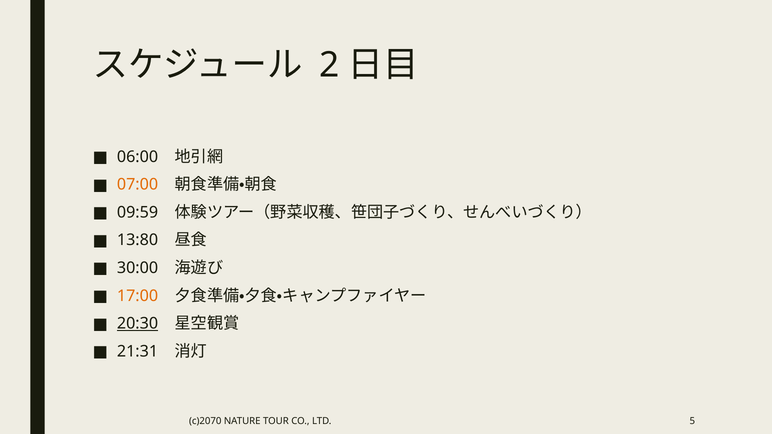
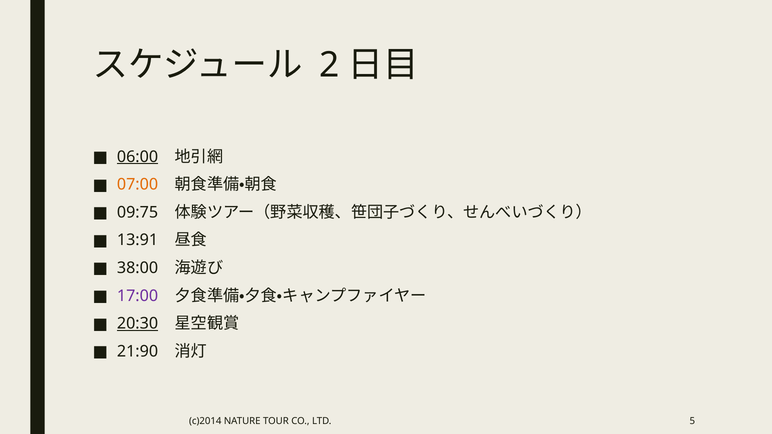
06:00 underline: none -> present (138, 157)
09:59: 09:59 -> 09:75 (138, 212)
13:80: 13:80 -> 13:91 (138, 240)
30:00: 30:00 -> 38:00 (138, 268)
17:00 colour: orange -> purple (138, 296)
21:31: 21:31 -> 21:90 (138, 352)
c)2070: c)2070 -> c)2014 (205, 421)
